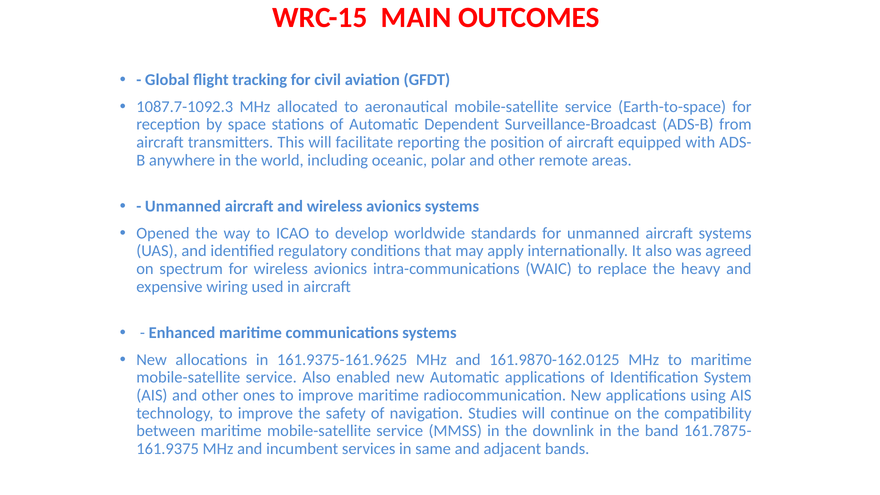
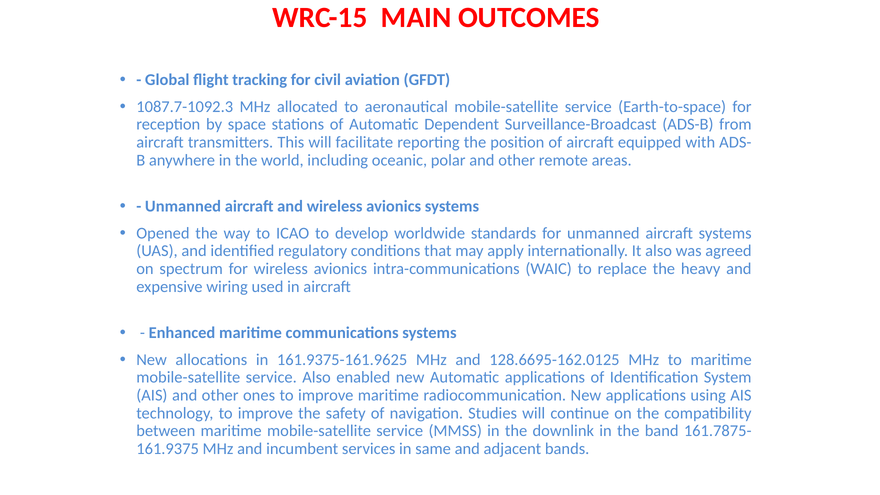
161.9870-162.0125: 161.9870-162.0125 -> 128.6695-162.0125 (554, 360)
